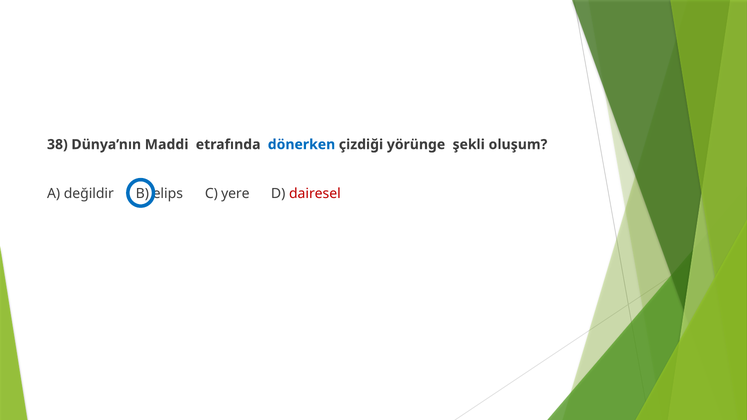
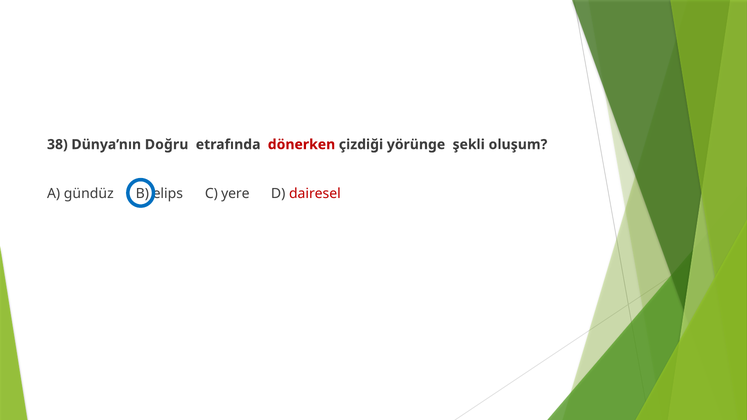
Maddi: Maddi -> Doğru (167, 145)
dönerken colour: blue -> red (302, 145)
değildir: değildir -> gündüz (89, 194)
